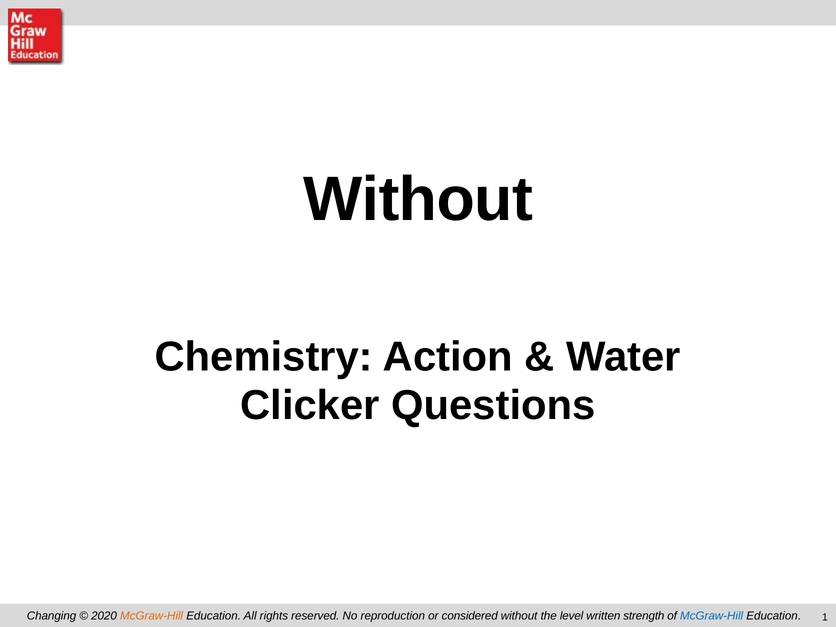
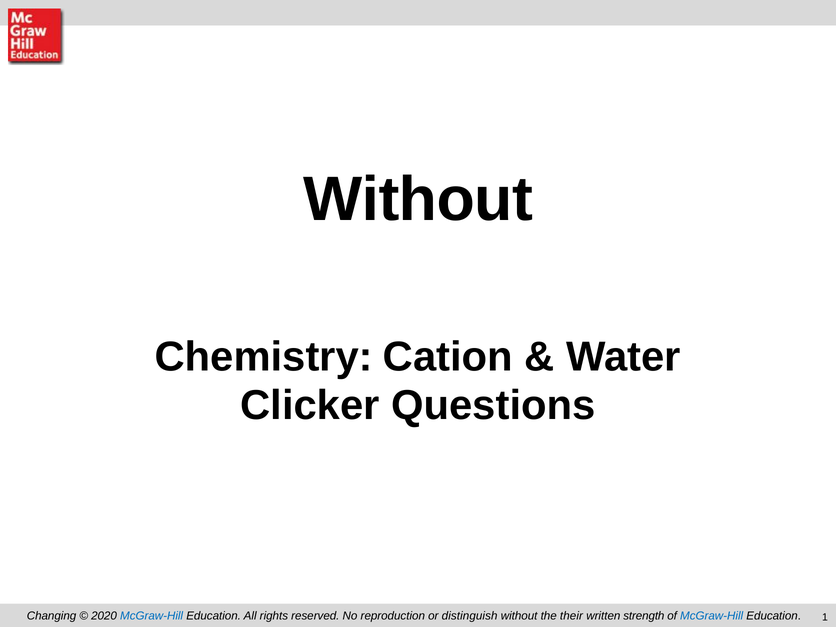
Action: Action -> Cation (448, 357)
McGraw-Hill colour: orange -> blue (152, 616)
considered: considered -> distinguish (470, 616)
level: level -> their (571, 616)
